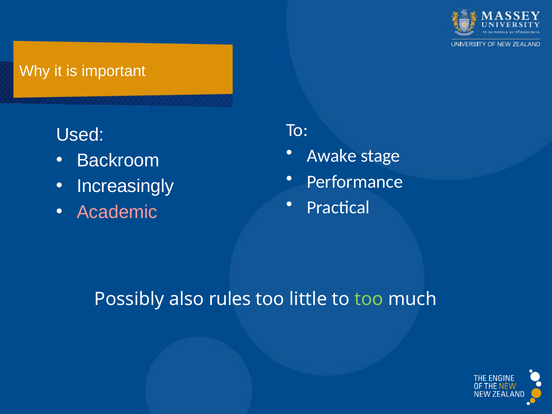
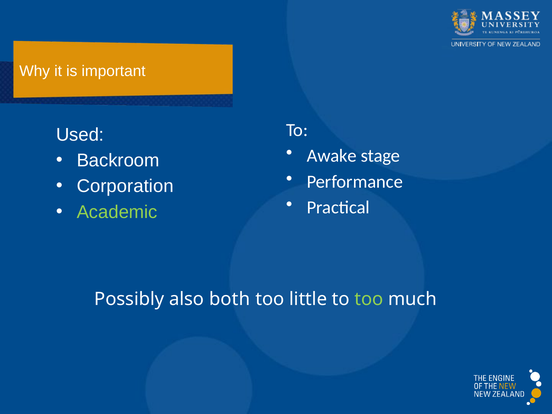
Increasingly: Increasingly -> Corporation (125, 186)
Academic colour: pink -> light green (117, 212)
rules: rules -> both (230, 299)
